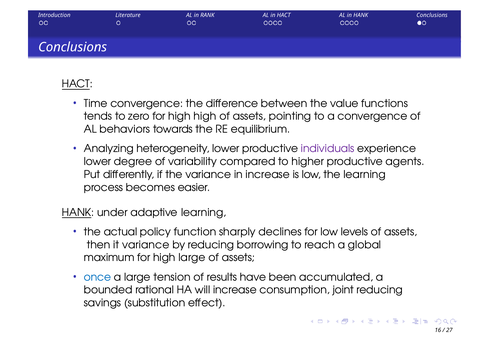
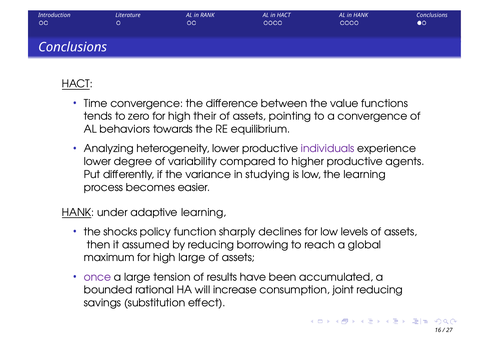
high high: high -> their (205, 116)
in increase: increase -> studying (268, 174)
actual: actual -> shocks (120, 232)
it variance: variance -> assumed (146, 244)
once colour: blue -> purple (98, 277)
